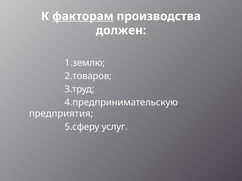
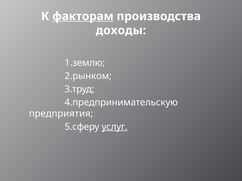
должен: должен -> доходы (121, 30)
2.товаров: 2.товаров -> 2.рынком (88, 76)
услуг underline: none -> present (115, 127)
